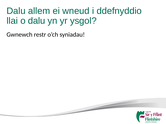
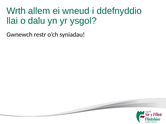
Dalu: Dalu -> Wrth (16, 11)
